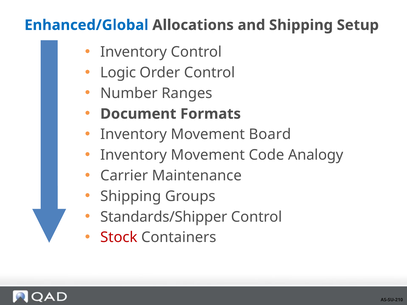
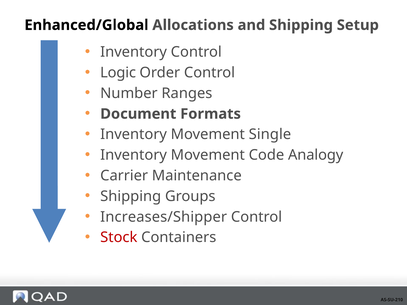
Enhanced/Global colour: blue -> black (86, 25)
Board: Board -> Single (270, 135)
Standards/Shipper: Standards/Shipper -> Increases/Shipper (164, 217)
